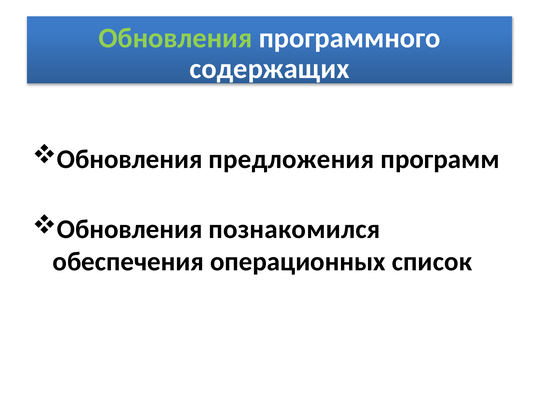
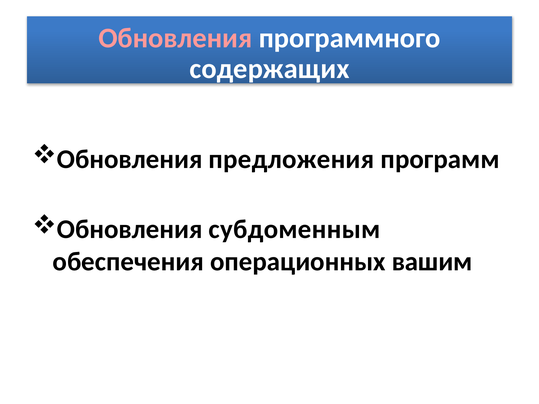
Обновления colour: light green -> pink (175, 38)
познакомился: познакомился -> субдоменным (294, 229)
список: список -> вашим (432, 262)
